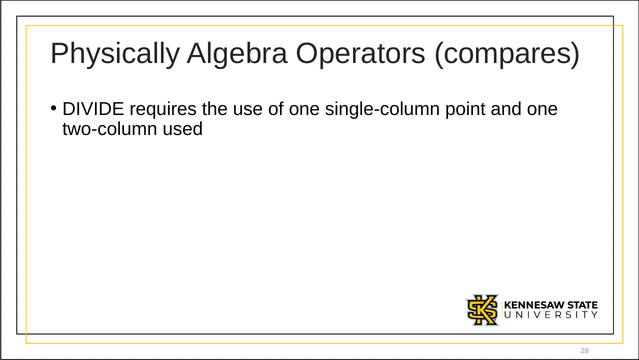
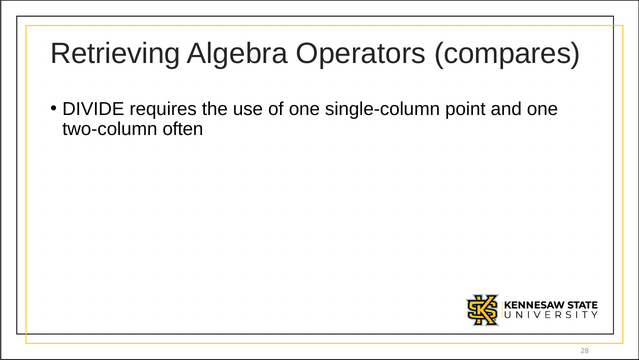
Physically: Physically -> Retrieving (115, 54)
used: used -> often (183, 129)
